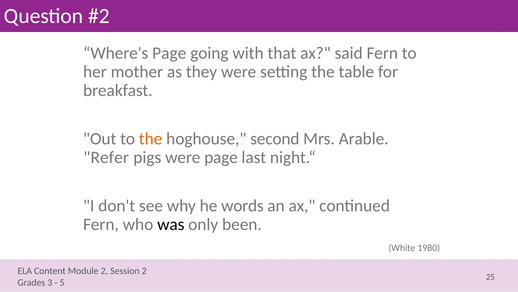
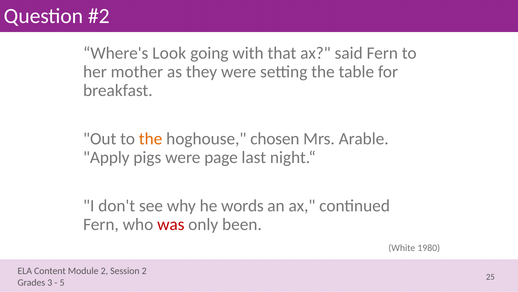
Where's Page: Page -> Look (169, 53)
second: second -> chosen (275, 139)
Refer: Refer -> Apply (106, 157)
was colour: black -> red (171, 224)
